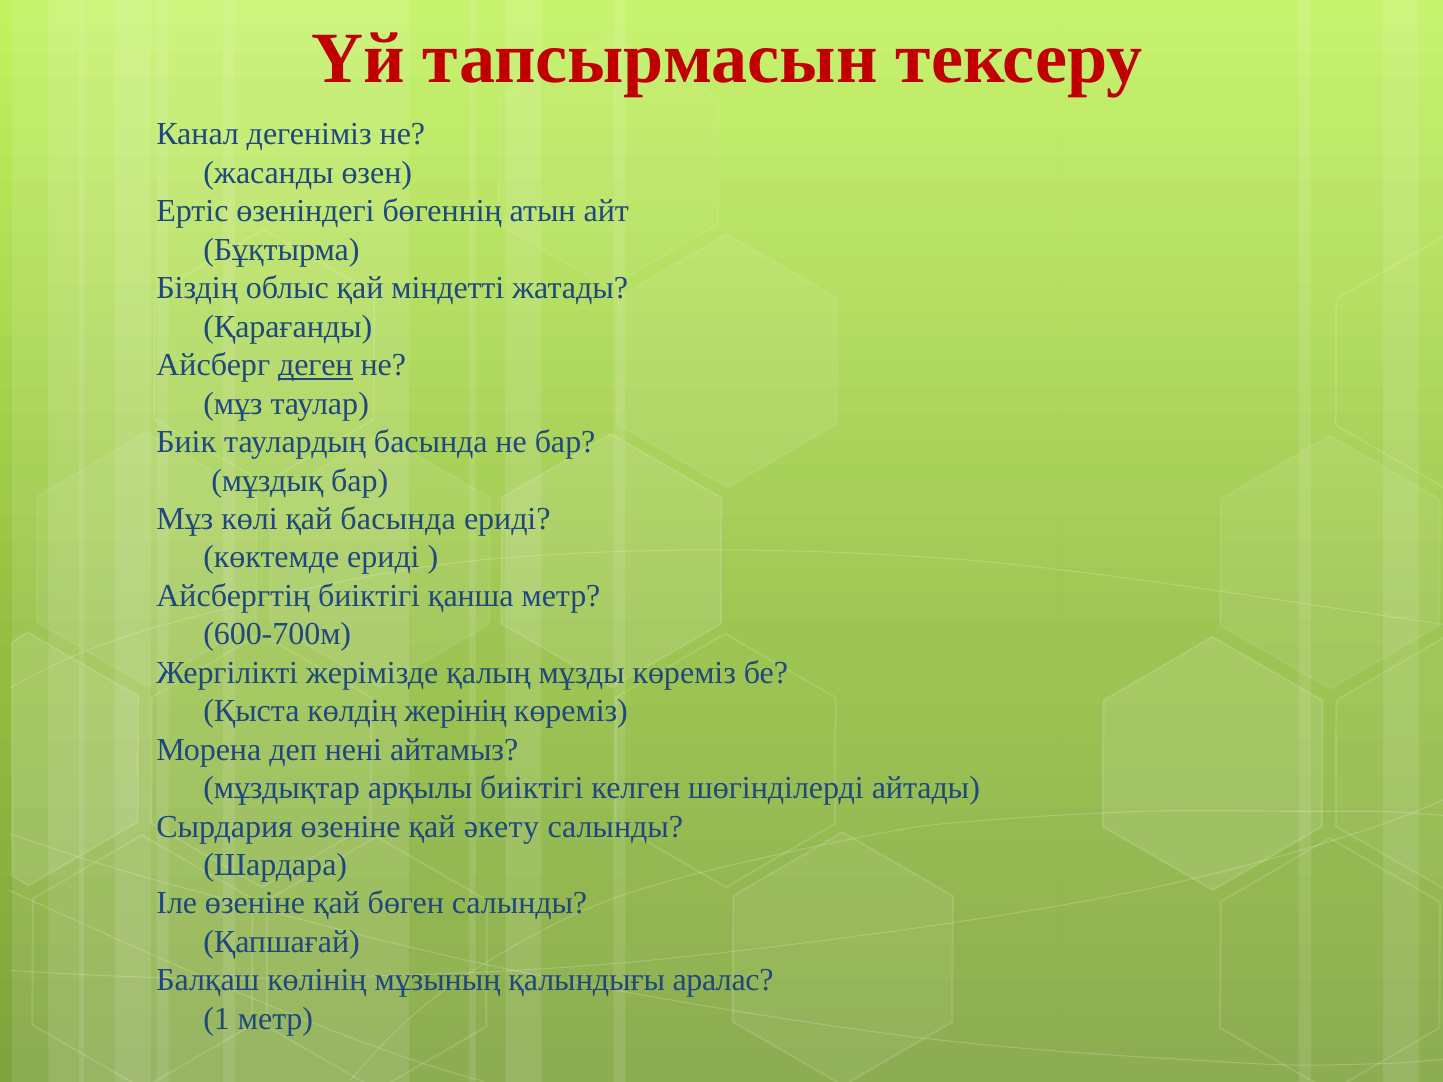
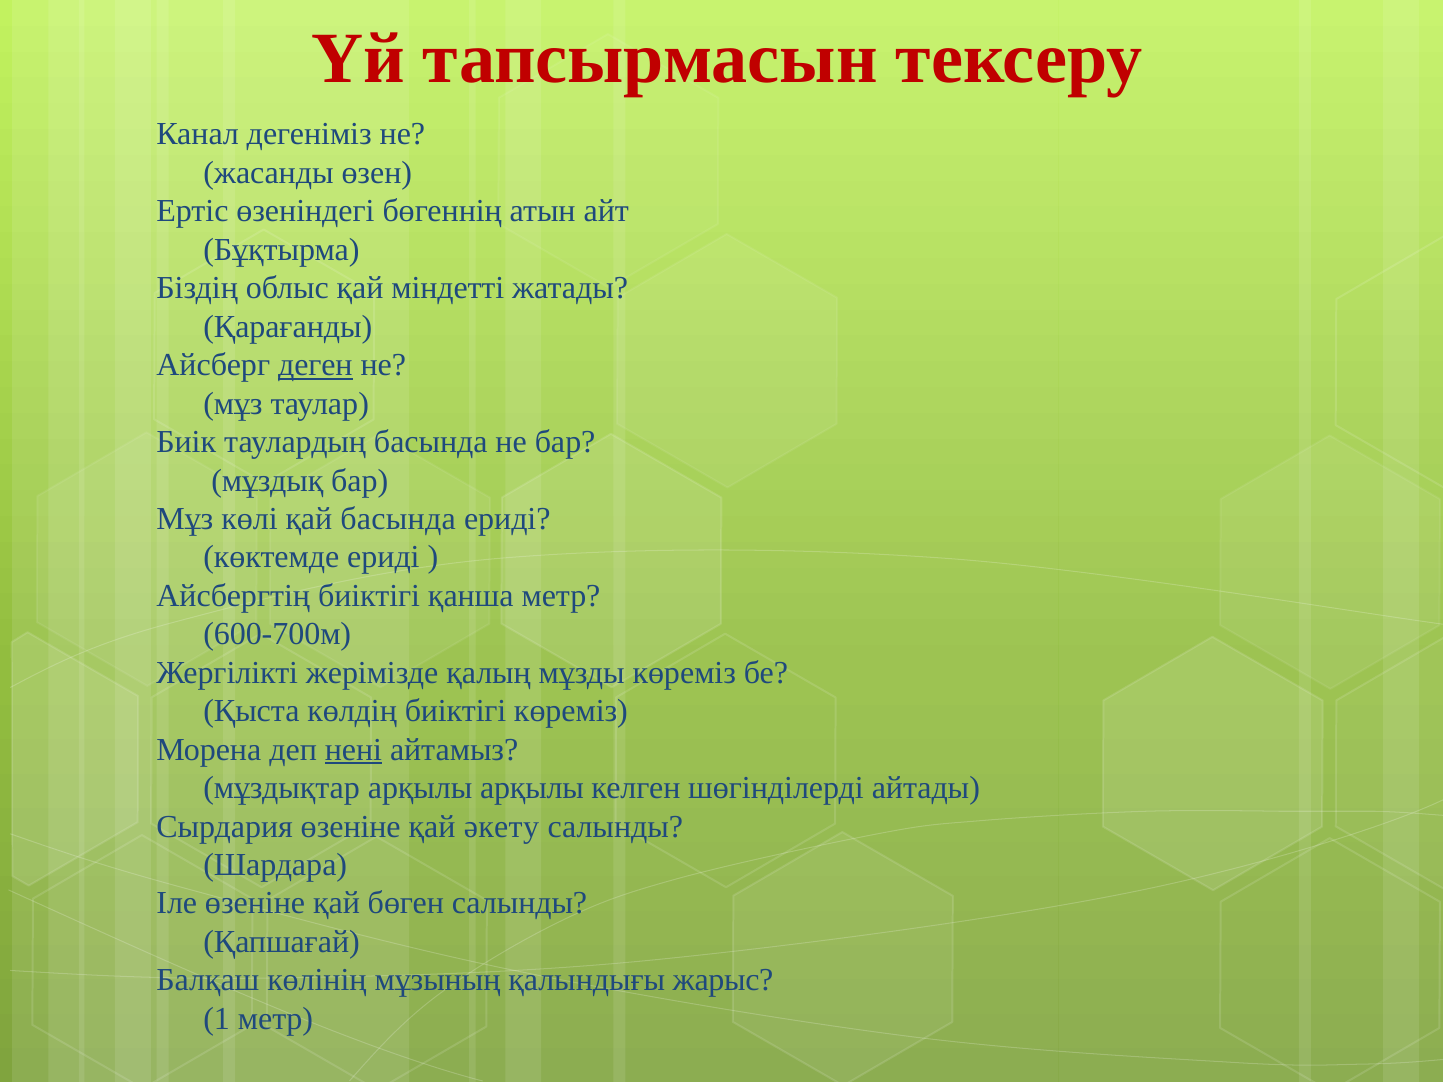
көлдің жерінің: жерінің -> биіктігі (456, 711)
нені underline: none -> present (353, 750)
арқылы биіктігі: биіктігі -> арқылы (532, 788)
аралас: аралас -> жарыс (723, 981)
